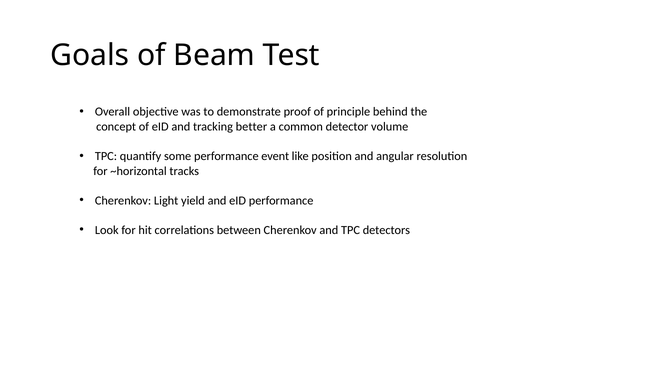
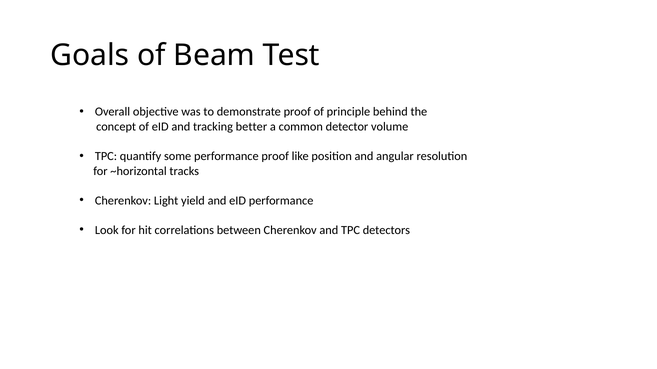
performance event: event -> proof (275, 156)
